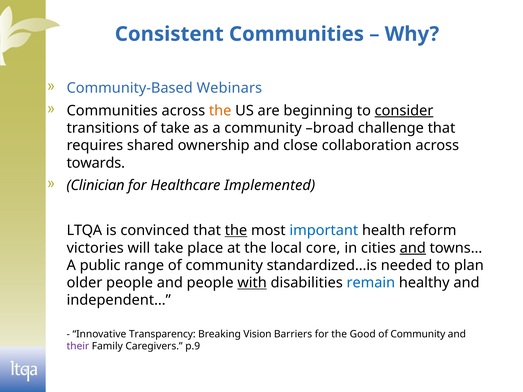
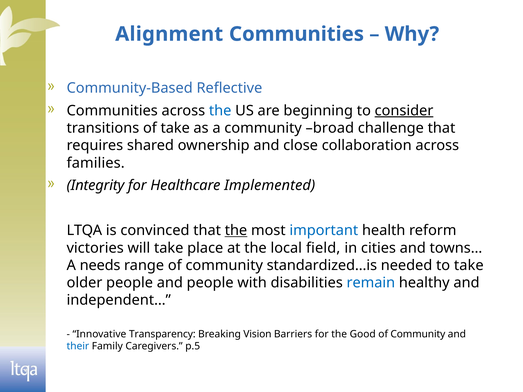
Consistent: Consistent -> Alignment (169, 34)
Webinars: Webinars -> Reflective (229, 88)
the colour: orange -> blue (220, 111)
towards: towards -> families (96, 163)
Clinician: Clinician -> Integrity (95, 186)
core: core -> field (323, 248)
and underline: present -> none (413, 248)
public: public -> needs (100, 265)
to plan: plan -> take (469, 265)
with underline: present -> none (252, 283)
their colour: purple -> blue (78, 346)
p.9: p.9 -> p.5 (193, 346)
